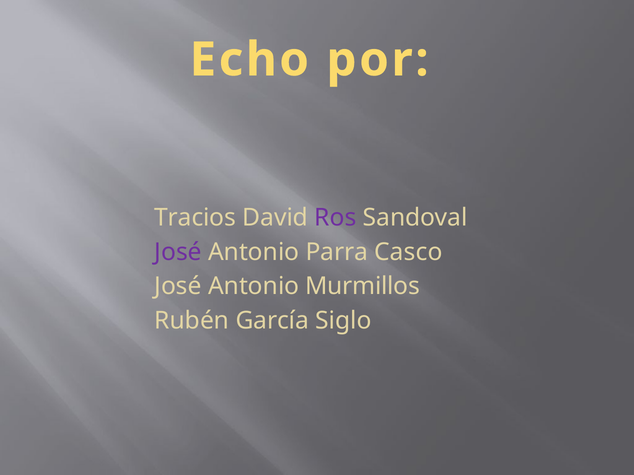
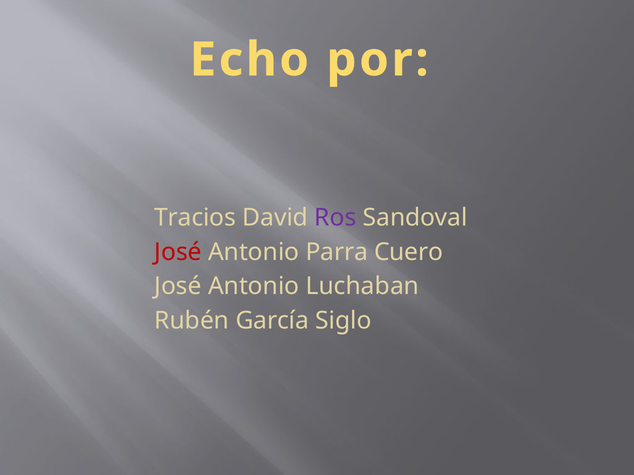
José colour: purple -> red (178, 252)
Casco: Casco -> Cuero (409, 252)
Murmillos: Murmillos -> Luchaban (362, 287)
